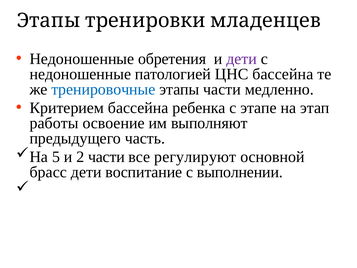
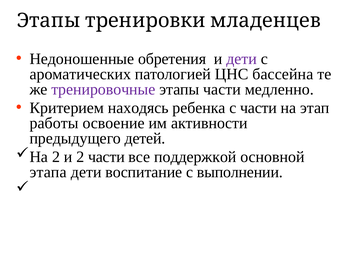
недоношенные: недоношенные -> ароматических (80, 74)
тренировочные colour: blue -> purple (103, 89)
Критерием бассейна: бассейна -> находясь (138, 108)
с этапе: этапе -> части (259, 108)
выполняют: выполняют -> активности (209, 123)
часть: часть -> детей (145, 138)
На 5: 5 -> 2 (56, 157)
регулируют: регулируют -> поддержкой (195, 157)
брасс: брасс -> этапа (48, 172)
